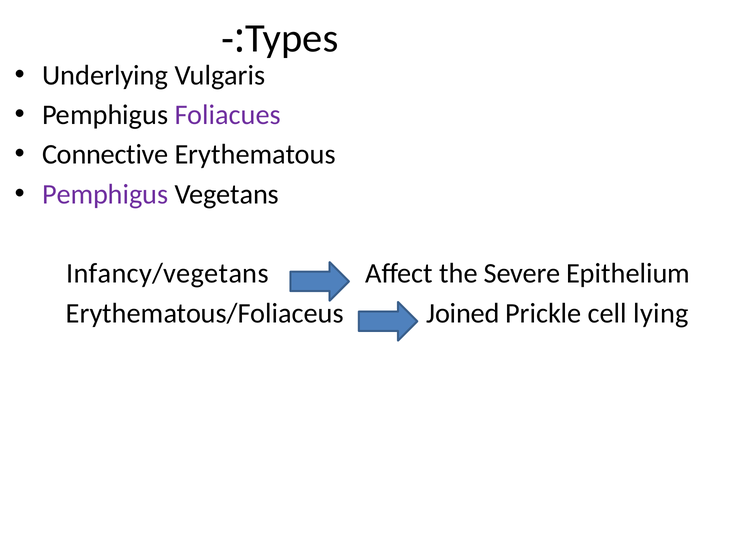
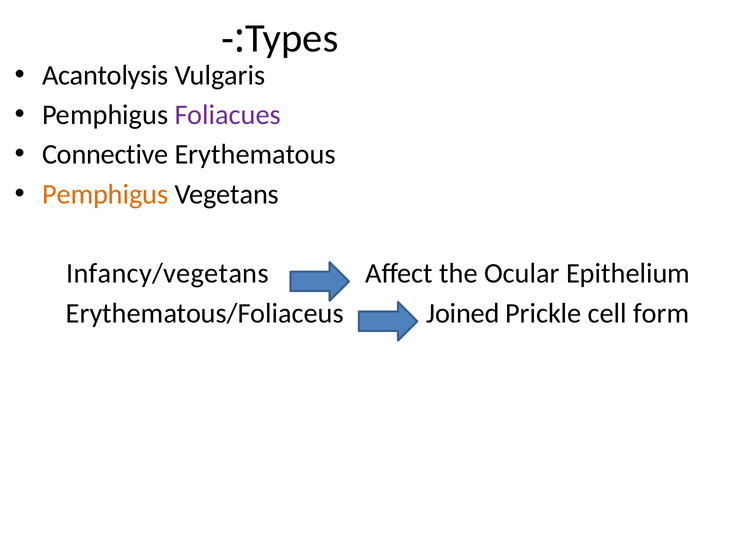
Underlying: Underlying -> Acantolysis (105, 75)
Pemphigus colour: purple -> orange (105, 194)
Severe: Severe -> Ocular (522, 273)
lying: lying -> form (661, 313)
